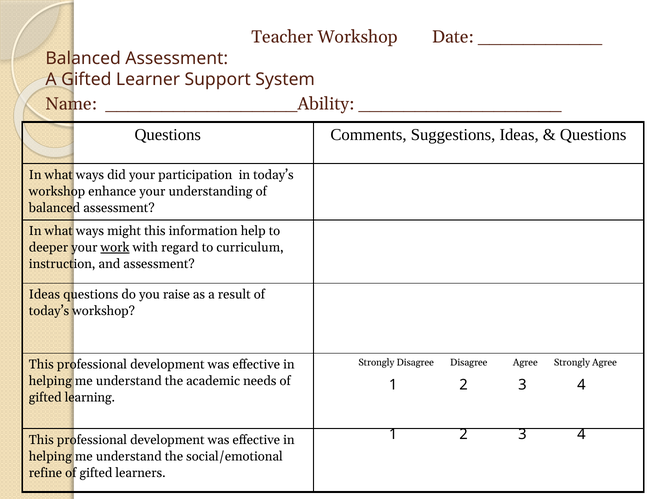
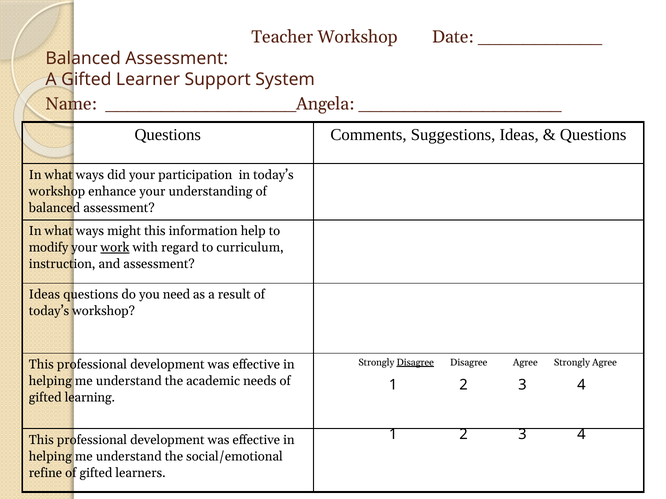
_________________Ability: _________________Ability -> _________________Angela (230, 104)
deeper: deeper -> modify (49, 248)
raise: raise -> need (176, 295)
Disagree underline: none -> present (415, 363)
